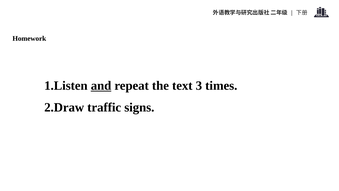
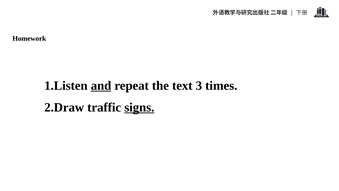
signs underline: none -> present (139, 107)
